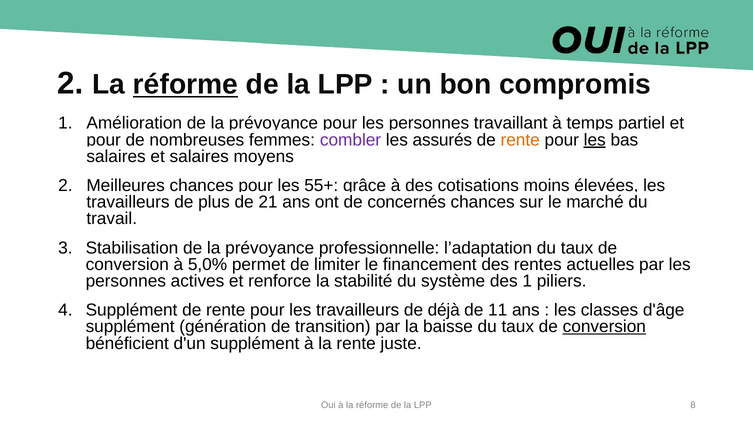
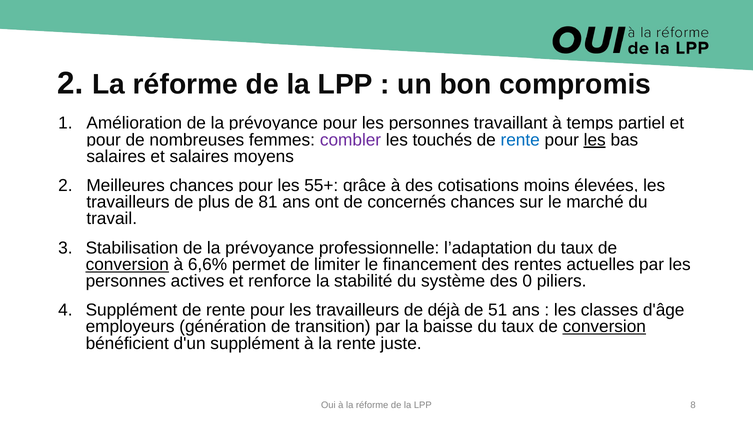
réforme underline: present -> none (185, 85)
assurés: assurés -> touchés (442, 140)
rente colour: orange -> blue (520, 140)
21: 21 -> 81 (268, 202)
conversion underline: none -> present (127, 264)
5,0%: 5,0% -> 6,6% (208, 264)
des 1: 1 -> 0 (527, 281)
11: 11 -> 51 (498, 310)
supplément: supplément -> employeurs (130, 326)
